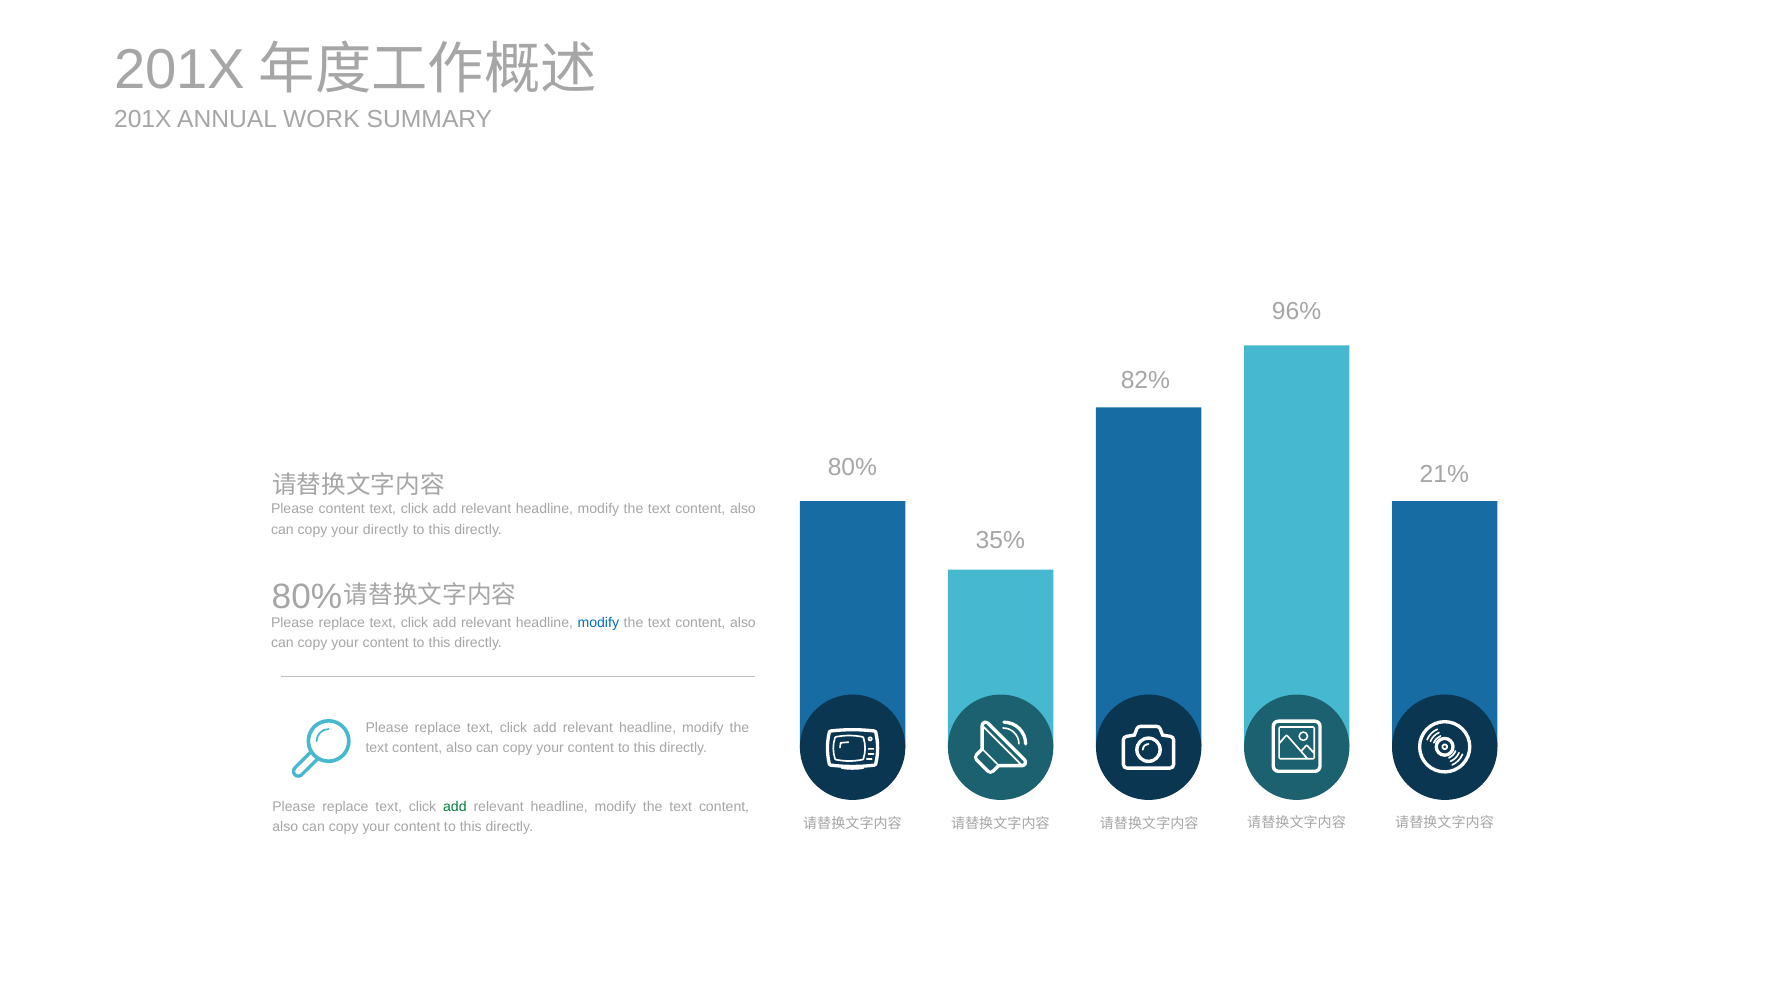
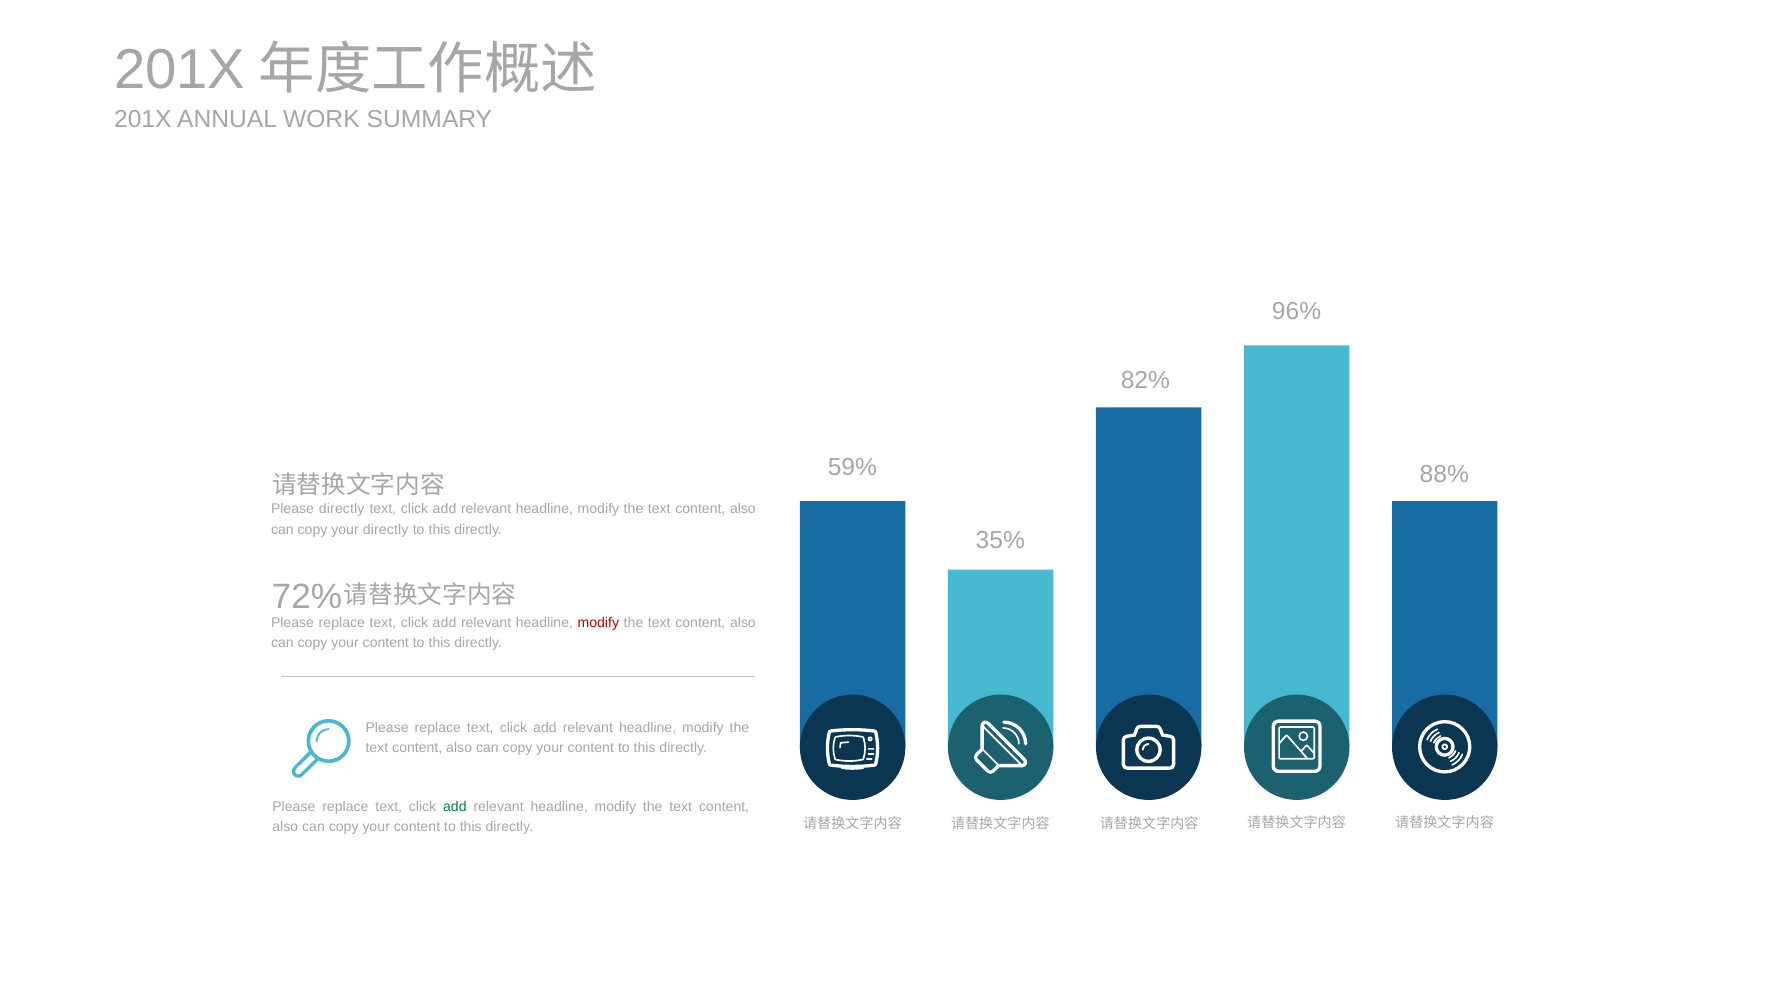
80%: 80% -> 59% (852, 467)
21%: 21% -> 88% (1444, 475)
Please content: content -> directly (342, 509)
80%: 80% -> 72% (307, 597)
modify colour: blue -> red (598, 623)
